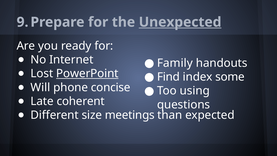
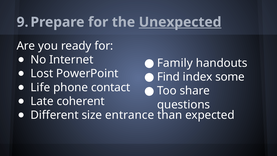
PowerPoint underline: present -> none (87, 73)
Will: Will -> Life (40, 87)
concise: concise -> contact (111, 87)
using: using -> share (195, 91)
meetings: meetings -> entrance (130, 115)
